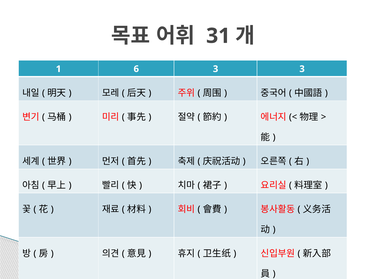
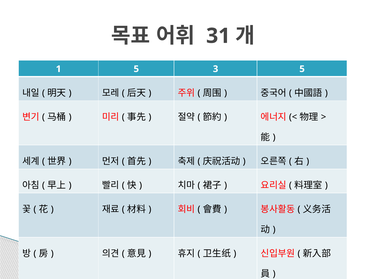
1 6: 6 -> 5 (136, 69)
3 3: 3 -> 5 (302, 69)
